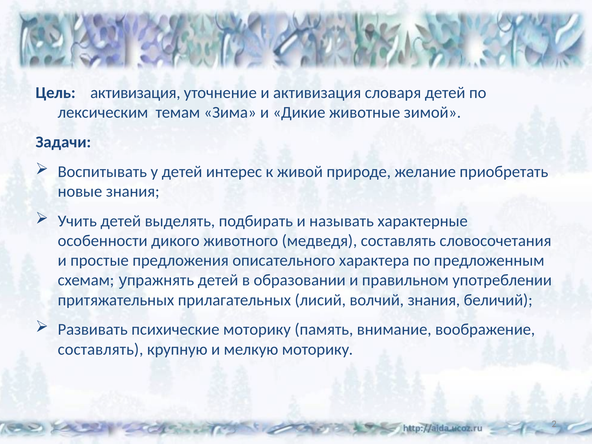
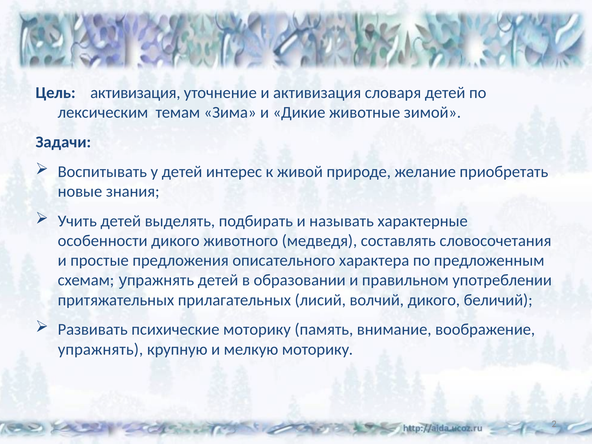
волчий знания: знания -> дикого (434, 300)
составлять: составлять -> упражнять (100, 349)
